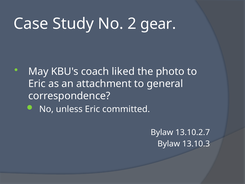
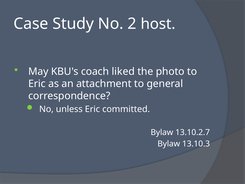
gear: gear -> host (158, 24)
